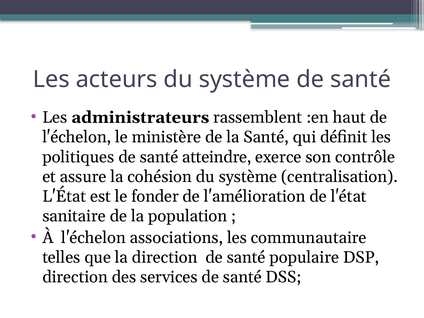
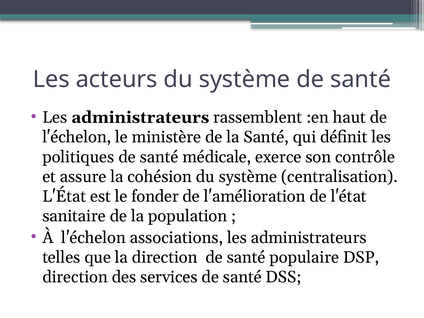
atteindre: atteindre -> médicale (217, 157)
communautaire: communautaire -> administrateurs (309, 238)
